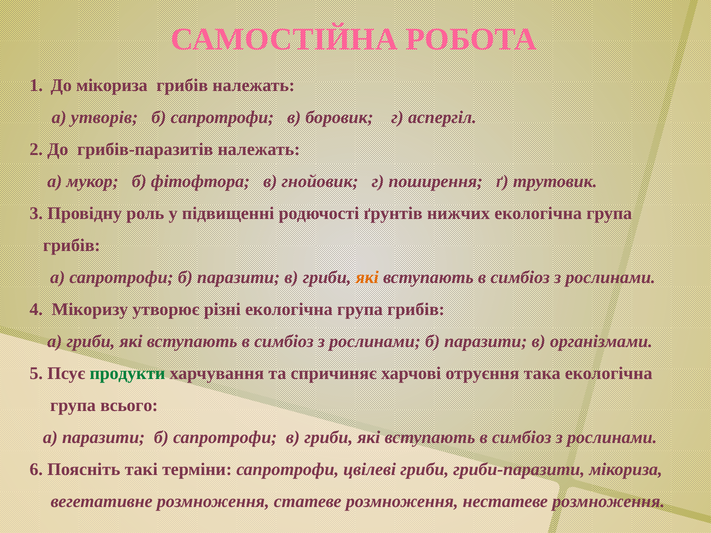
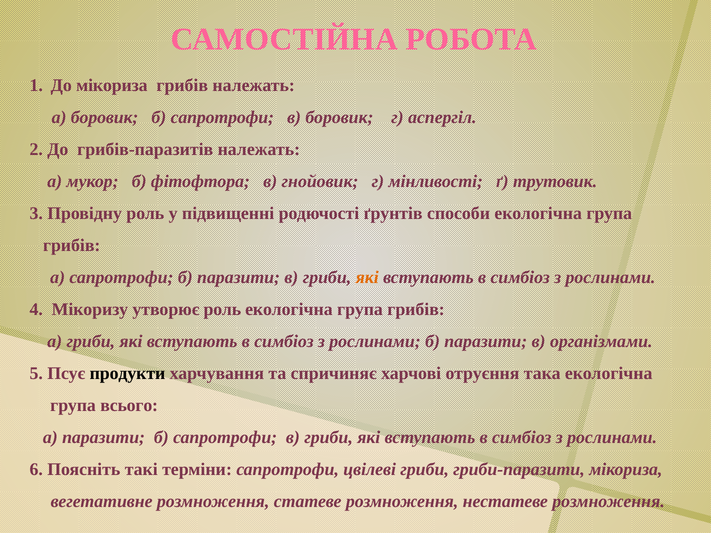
а утворів: утворів -> боровик (105, 117)
поширення: поширення -> мінливості (436, 181)
нижчих: нижчих -> способи (459, 213)
утворює різні: різні -> роль (222, 309)
продукти colour: green -> black (127, 373)
